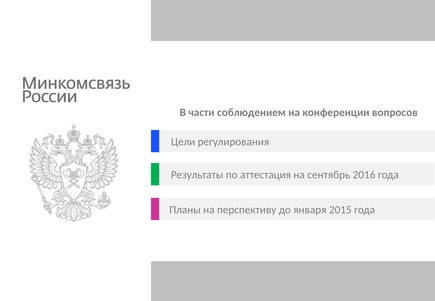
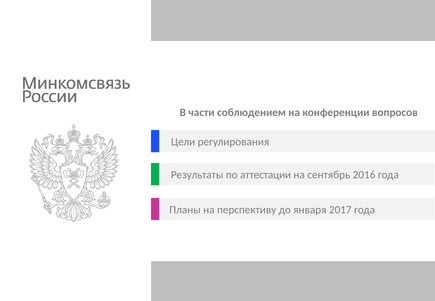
аттестация: аттестация -> аттестации (266, 175)
2015: 2015 -> 2017 (340, 210)
